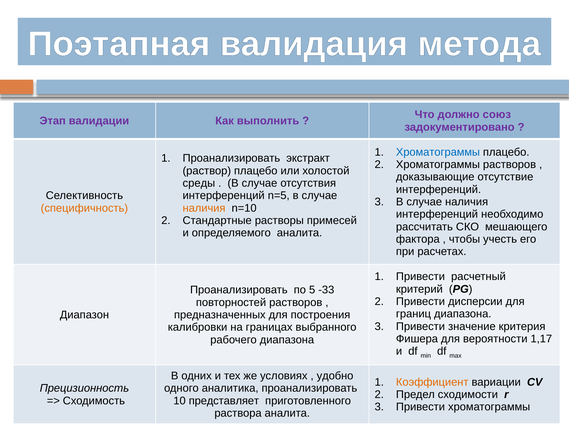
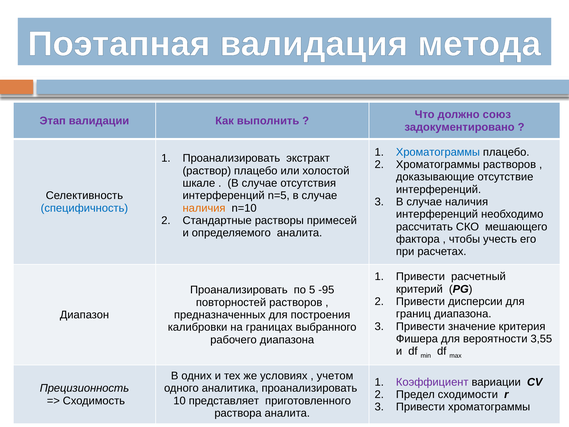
среды: среды -> шкале (199, 183)
специфичность colour: orange -> blue (84, 208)
-33: -33 -> -95 (326, 290)
1,17: 1,17 -> 3,55 (541, 339)
удобно: удобно -> учетом (335, 376)
Коэффициент colour: orange -> purple (432, 382)
